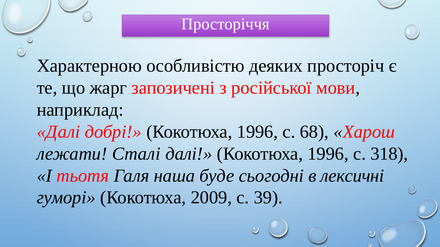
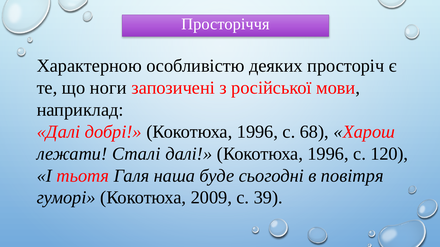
жарг: жарг -> ноги (108, 88)
318: 318 -> 120 (389, 154)
лексичні: лексичні -> повітря (352, 176)
